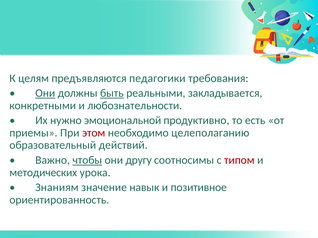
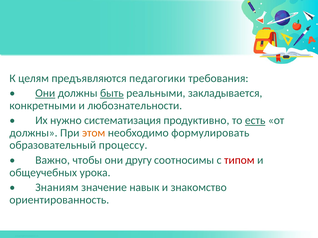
эмоциональной: эмоциональной -> систематизация (123, 121)
есть underline: none -> present (255, 121)
приемы: приемы -> должны (33, 133)
этом colour: red -> orange (94, 133)
целеполаганию: целеполаганию -> формулировать (210, 133)
действий: действий -> процессу (123, 146)
чтобы underline: present -> none (87, 160)
методических: методических -> общеучебных (43, 173)
позитивное: позитивное -> знакомство (199, 188)
